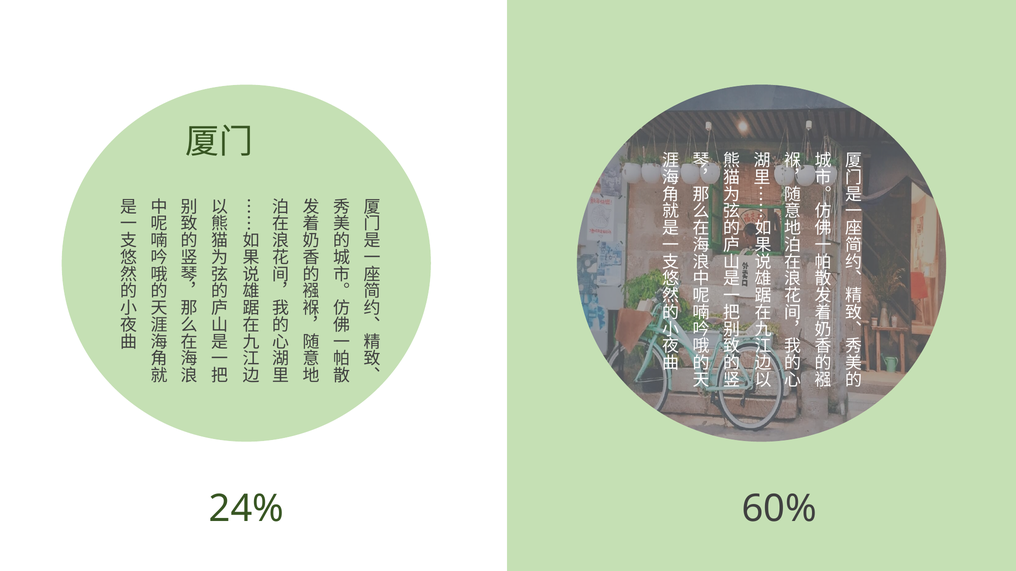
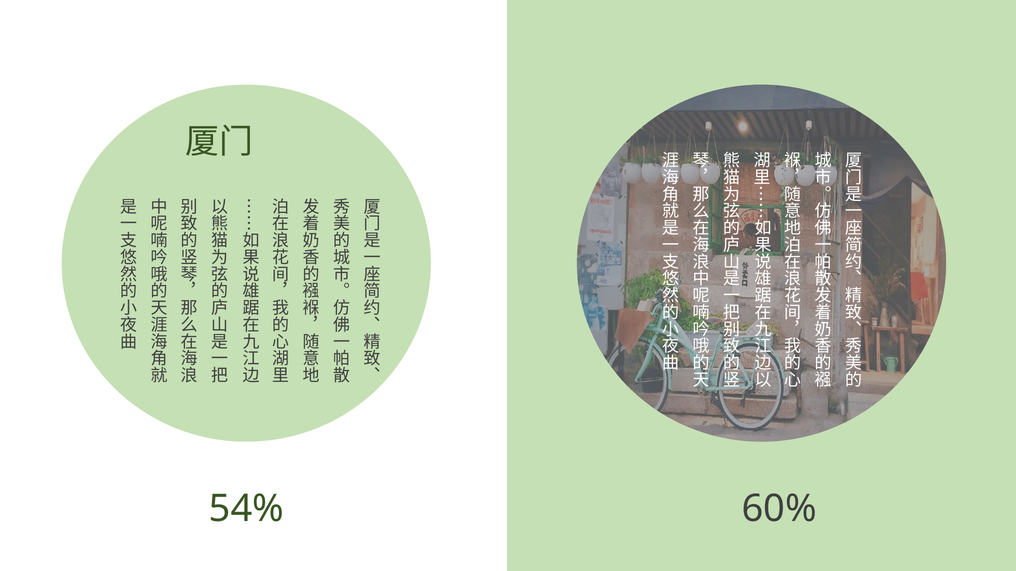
24%: 24% -> 54% (246, 509)
